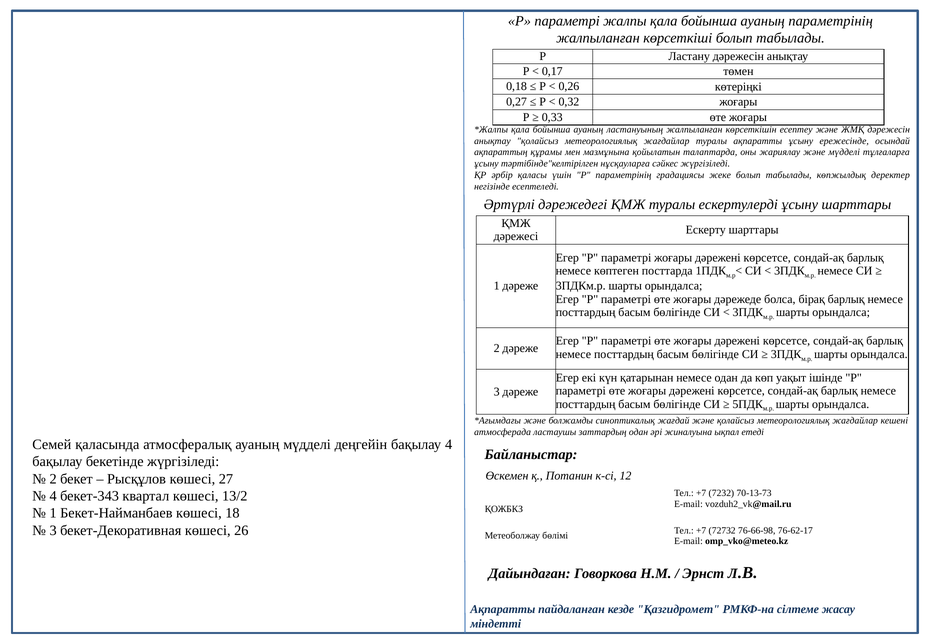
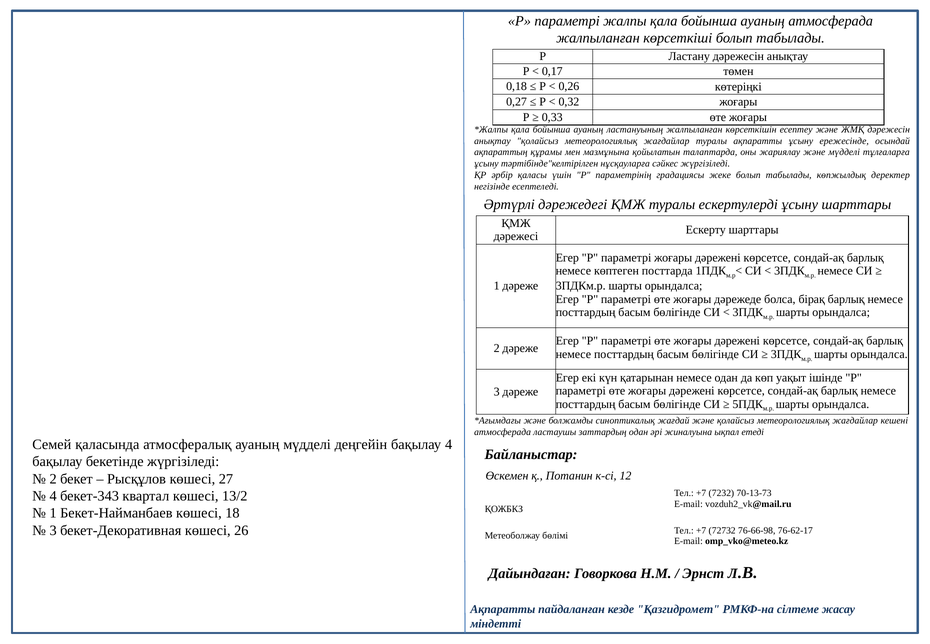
ауаның параметрінің: параметрінің -> атмосферада (831, 21)
